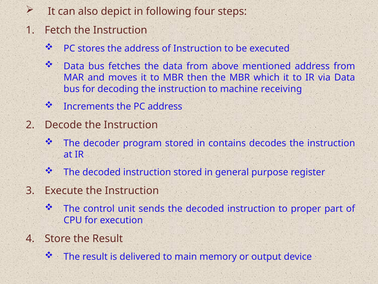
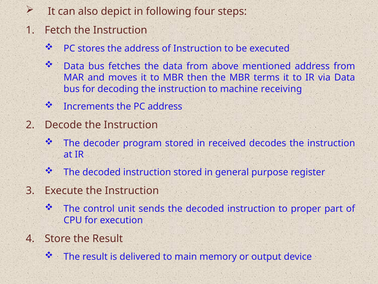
which: which -> terms (267, 77)
contains: contains -> received (227, 143)
